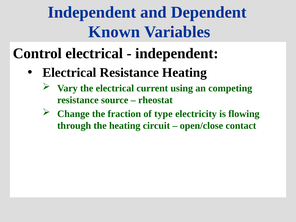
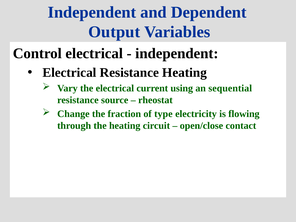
Known: Known -> Output (114, 32)
competing: competing -> sequential (230, 88)
